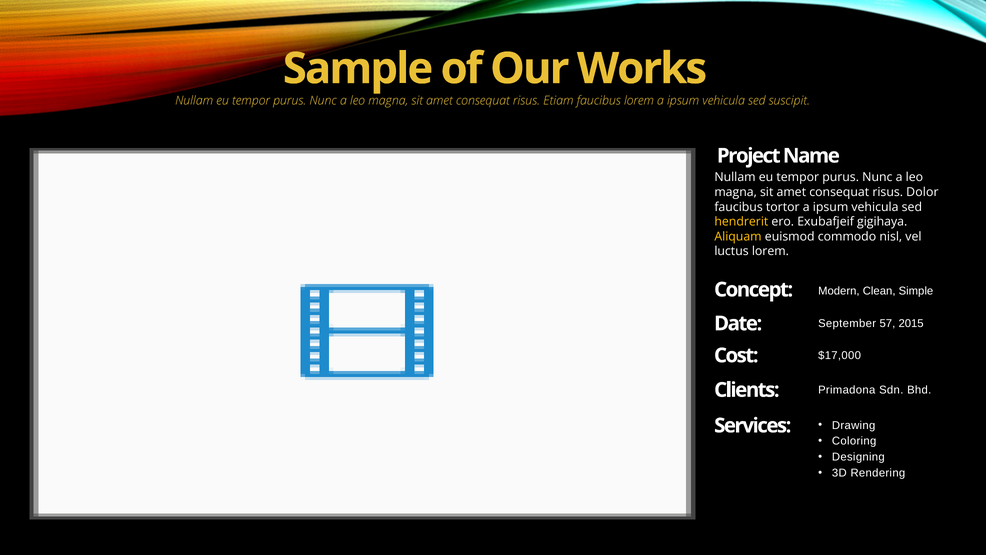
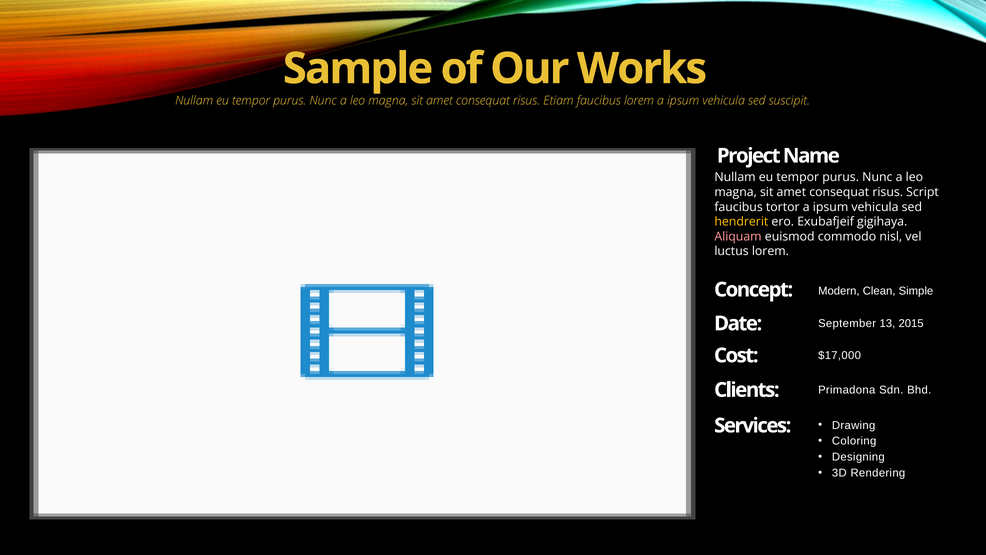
Dolor: Dolor -> Script (922, 192)
Aliquam colour: yellow -> pink (738, 236)
57: 57 -> 13 (887, 323)
